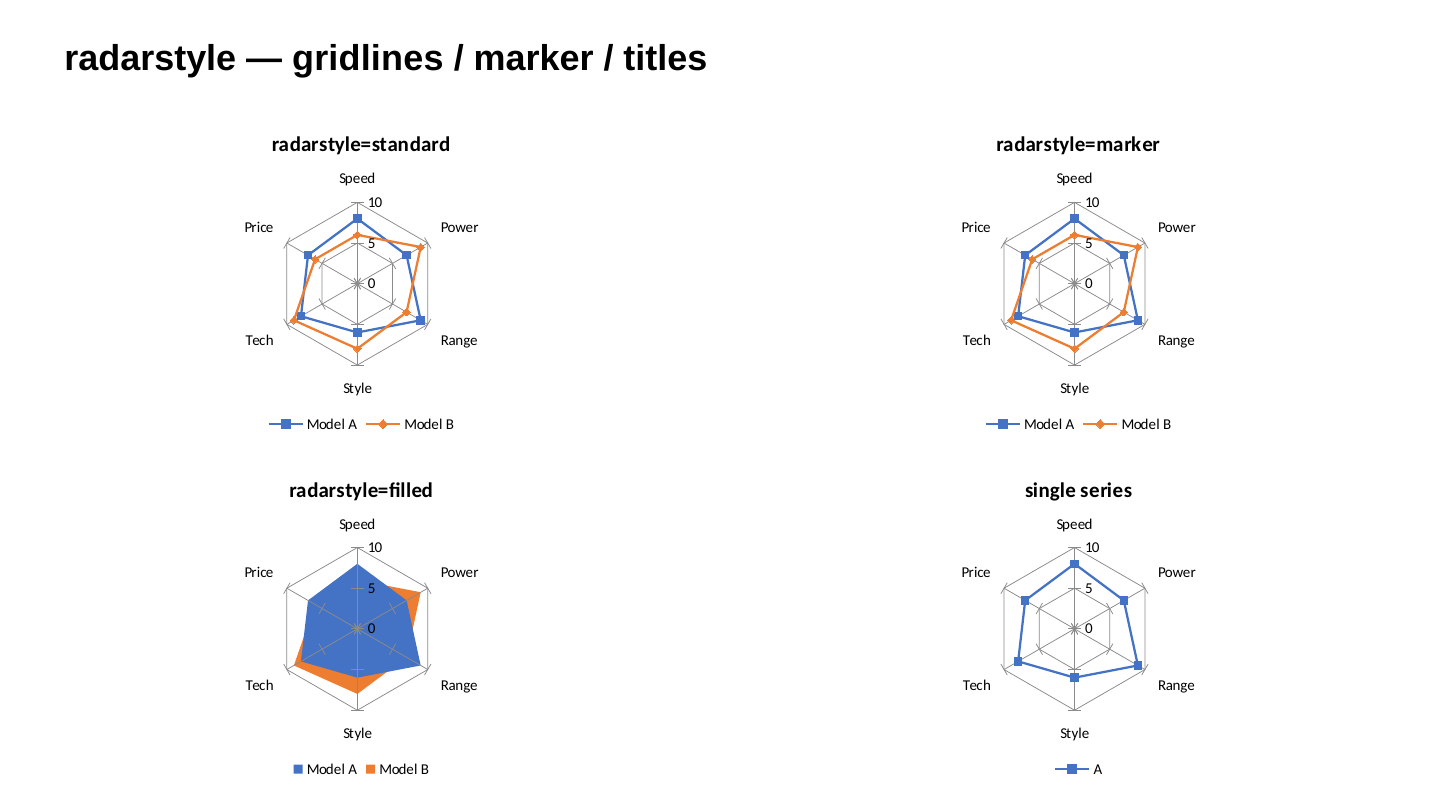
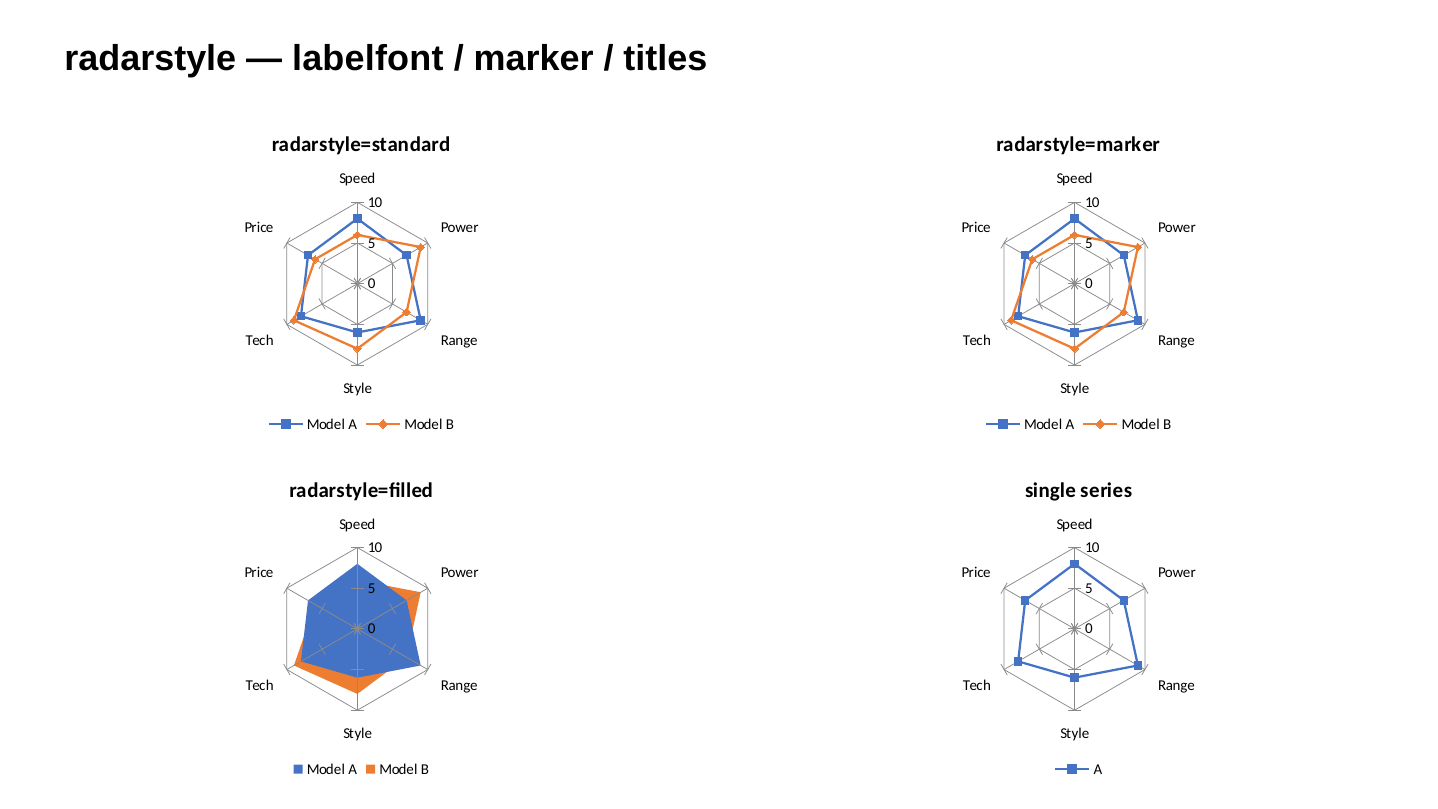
gridlines: gridlines -> labelfont (368, 58)
